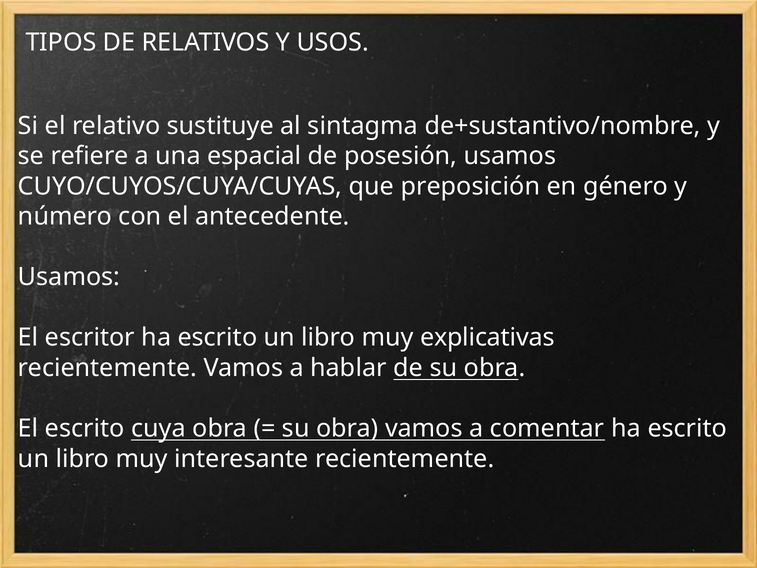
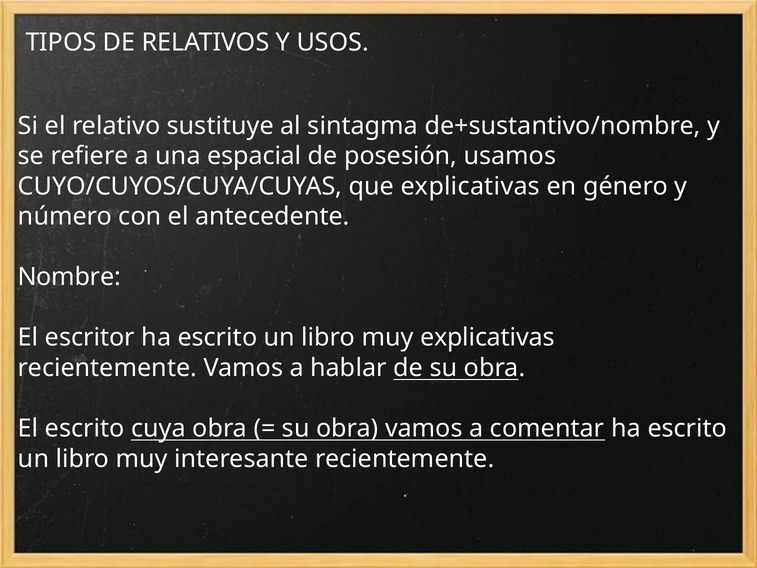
que preposición: preposición -> explicativas (470, 186)
Usamos: Usamos -> Nombre (69, 277)
